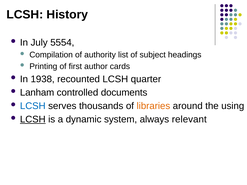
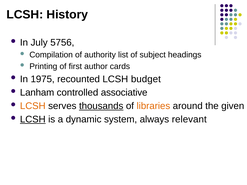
5554: 5554 -> 5756 (62, 43)
1938: 1938 -> 1975 (43, 79)
quarter: quarter -> budget (146, 79)
documents: documents -> associative (124, 93)
LCSH colour: blue -> orange (33, 106)
thousands underline: none -> present (101, 106)
using: using -> given (233, 106)
